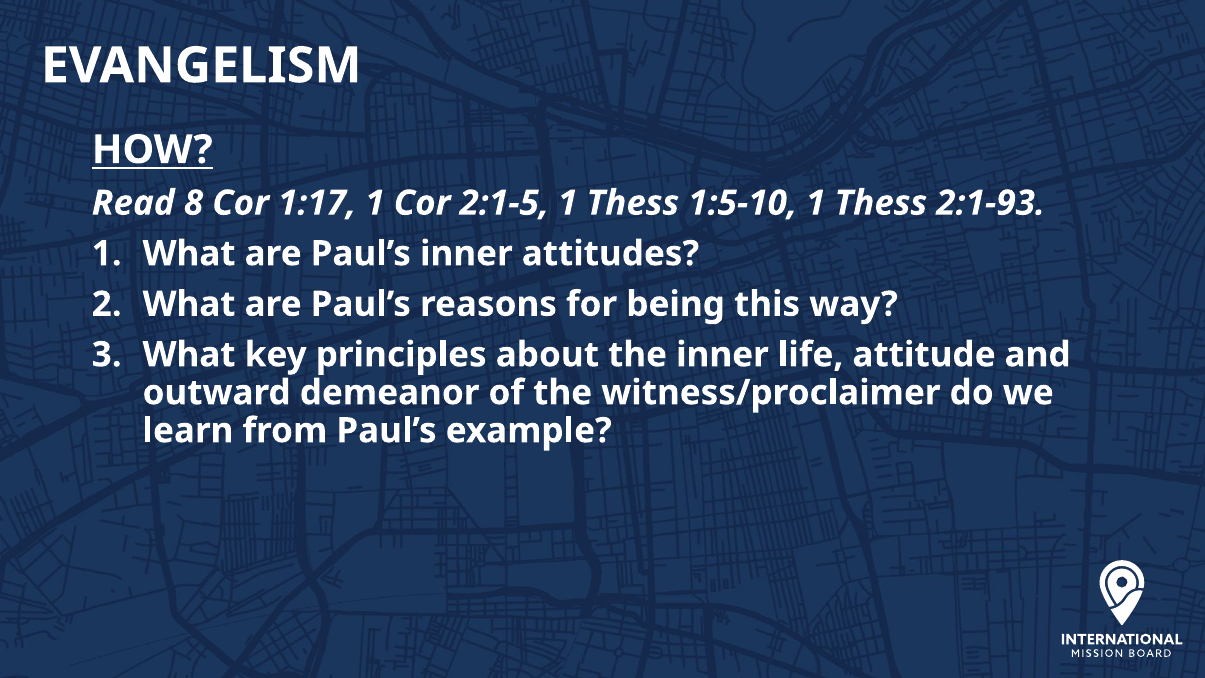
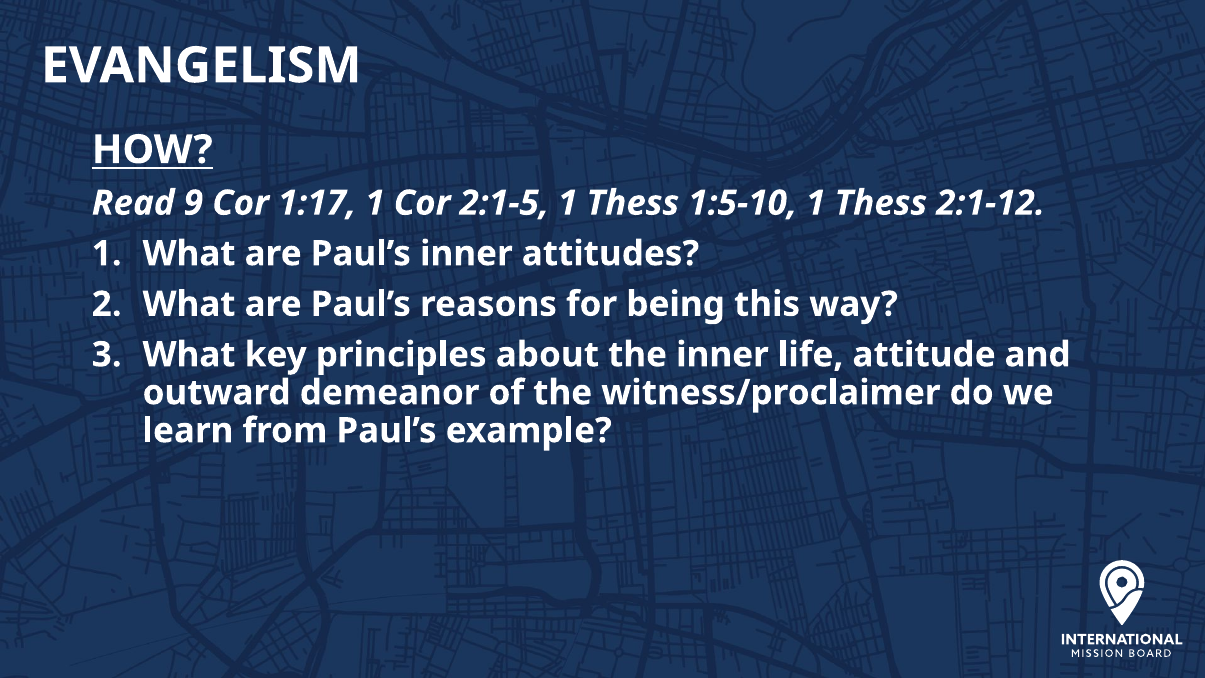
8: 8 -> 9 (193, 203)
2:1-93: 2:1-93 -> 2:1-12 (991, 203)
